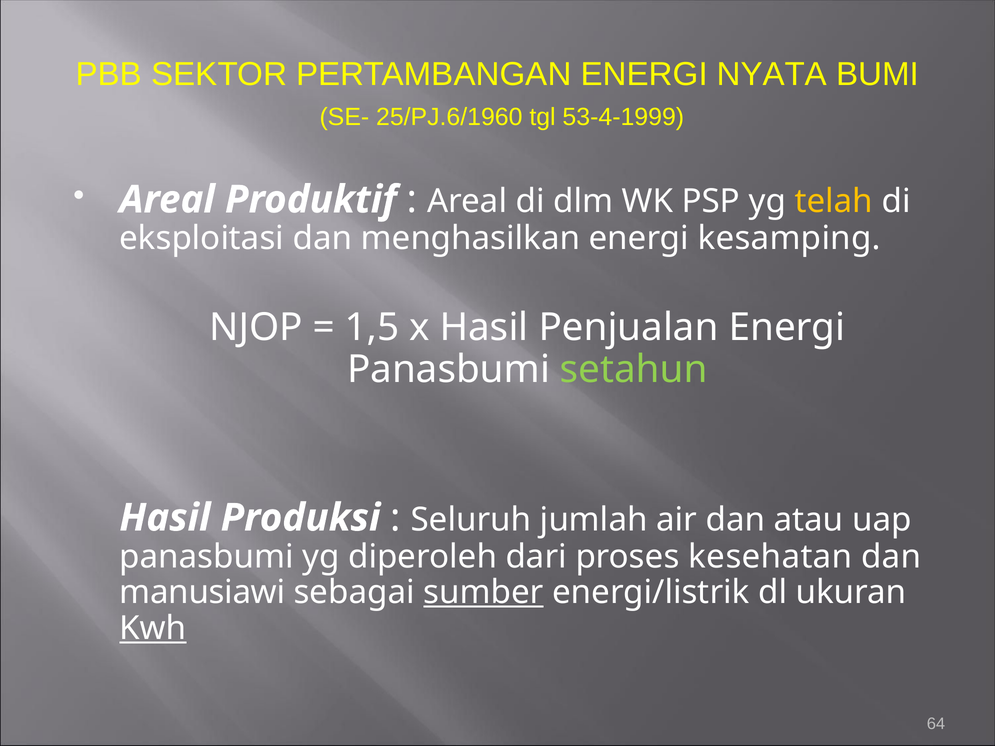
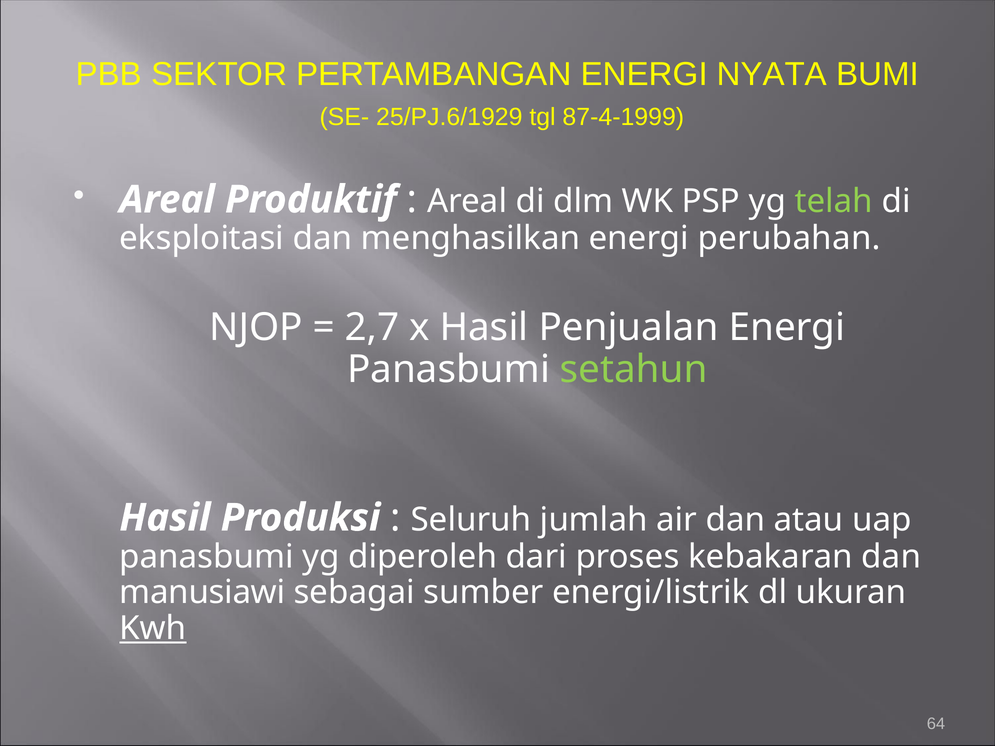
25/PJ.6/1960: 25/PJ.6/1960 -> 25/PJ.6/1929 (449, 117)
53-4-1999: 53-4-1999 -> 87-4-1999 (623, 117)
telah colour: yellow -> light green (834, 202)
kesamping: kesamping -> perubahan (789, 239)
1,5: 1,5 -> 2,7 (372, 328)
kesehatan: kesehatan -> kebakaran (771, 557)
sumber underline: present -> none (483, 593)
